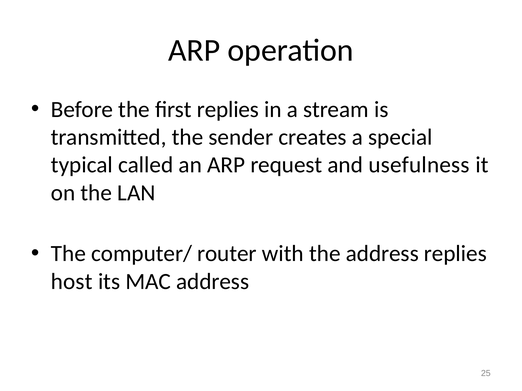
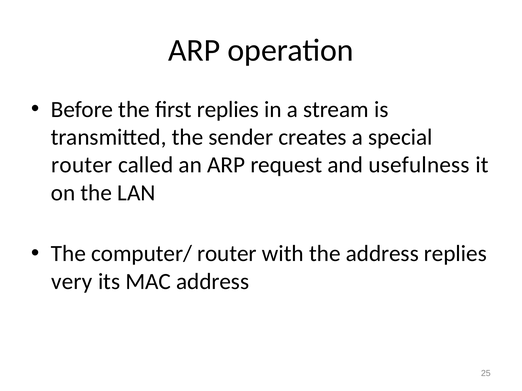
typical: typical -> router (82, 165)
host: host -> very (72, 282)
